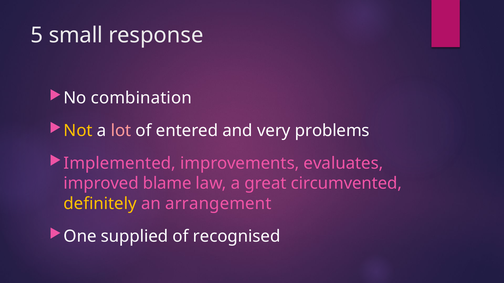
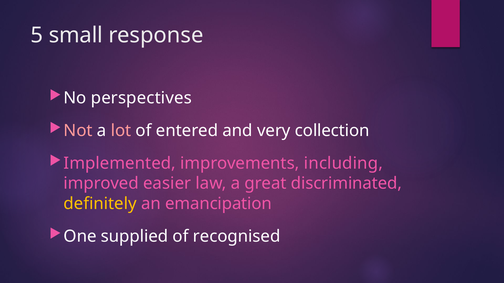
combination: combination -> perspectives (141, 98)
Not colour: yellow -> pink (78, 131)
problems: problems -> collection (332, 131)
evaluates: evaluates -> including (343, 164)
blame: blame -> easier (167, 184)
circumvented: circumvented -> discriminated (346, 184)
arrangement: arrangement -> emancipation (219, 204)
